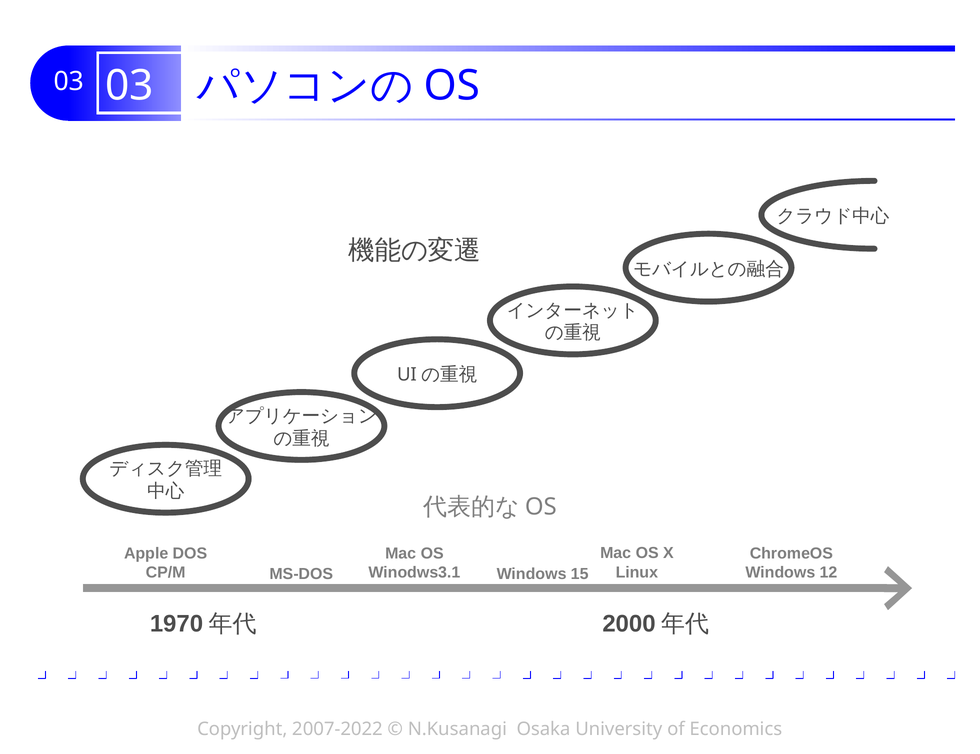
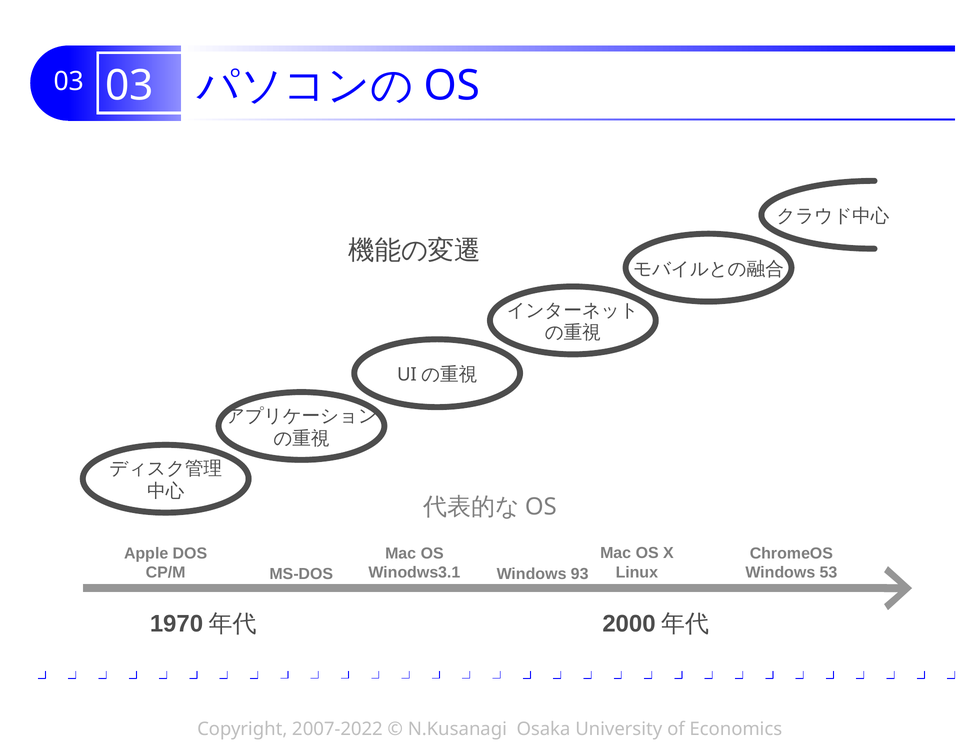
15: 15 -> 93 (580, 574)
12: 12 -> 53 (828, 572)
